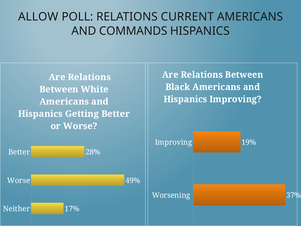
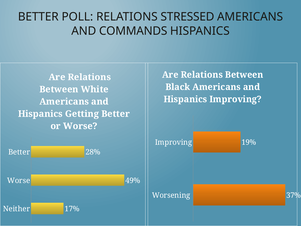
ALLOW: ALLOW -> BETTER (38, 17)
CURRENT: CURRENT -> STRESSED (187, 17)
